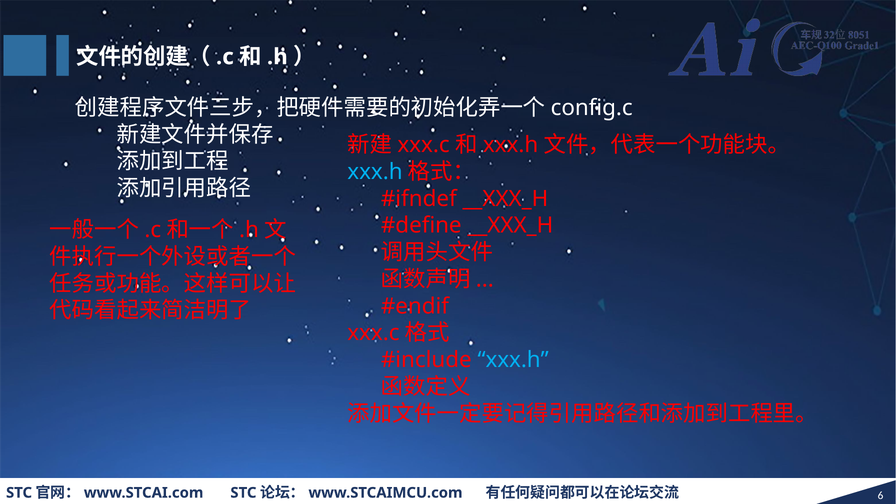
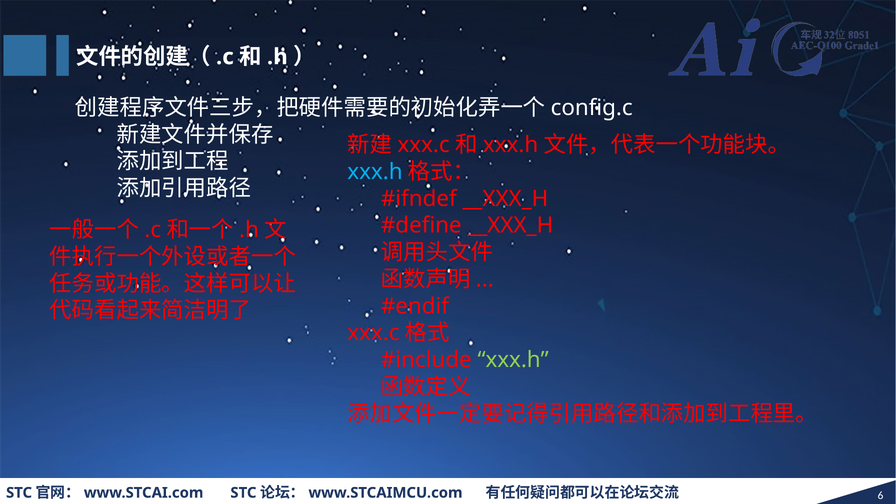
xxx.h colour: light blue -> light green (513, 360)
